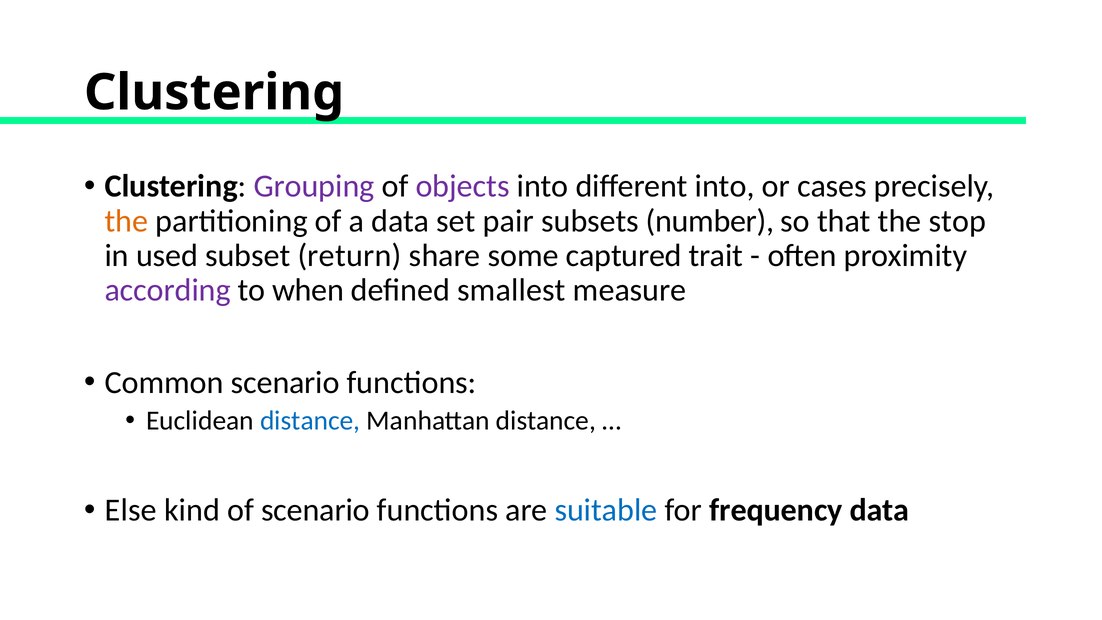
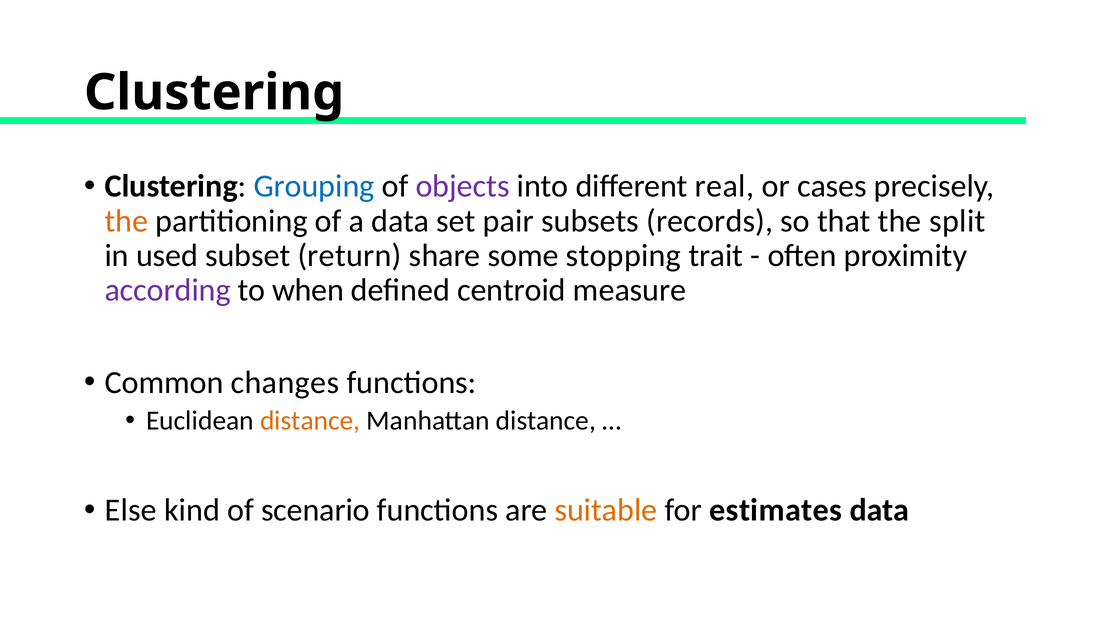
Grouping colour: purple -> blue (314, 186)
different into: into -> real (725, 186)
number: number -> records (710, 221)
stop: stop -> split (957, 221)
captured: captured -> stopping (624, 256)
smallest: smallest -> centroid (512, 290)
Common scenario: scenario -> changes (285, 382)
distance colour: blue -> orange (310, 420)
suitable colour: blue -> orange (606, 510)
frequency: frequency -> estimates (776, 510)
